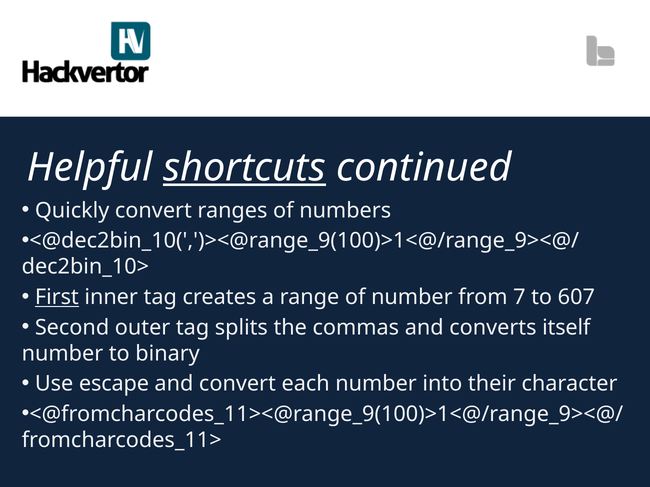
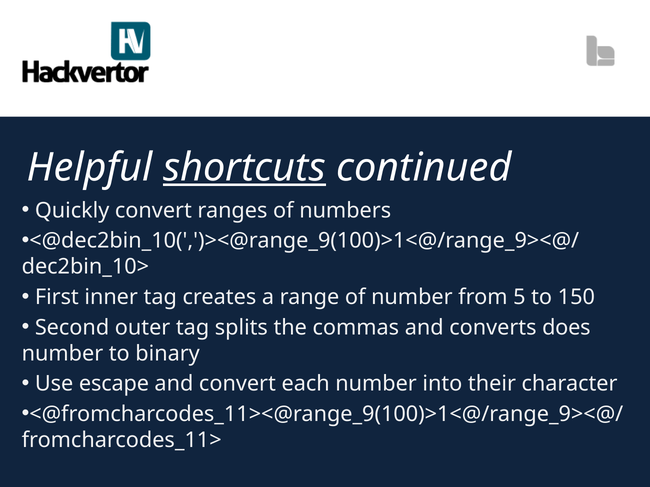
First underline: present -> none (57, 297)
7: 7 -> 5 (519, 297)
607: 607 -> 150 (576, 297)
itself: itself -> does (566, 328)
